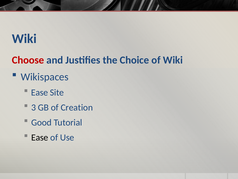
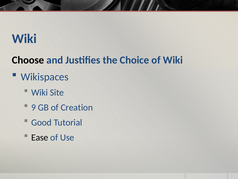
Choose colour: red -> black (28, 60)
Ease: Ease -> Wiki (40, 92)
3: 3 -> 9 (34, 107)
